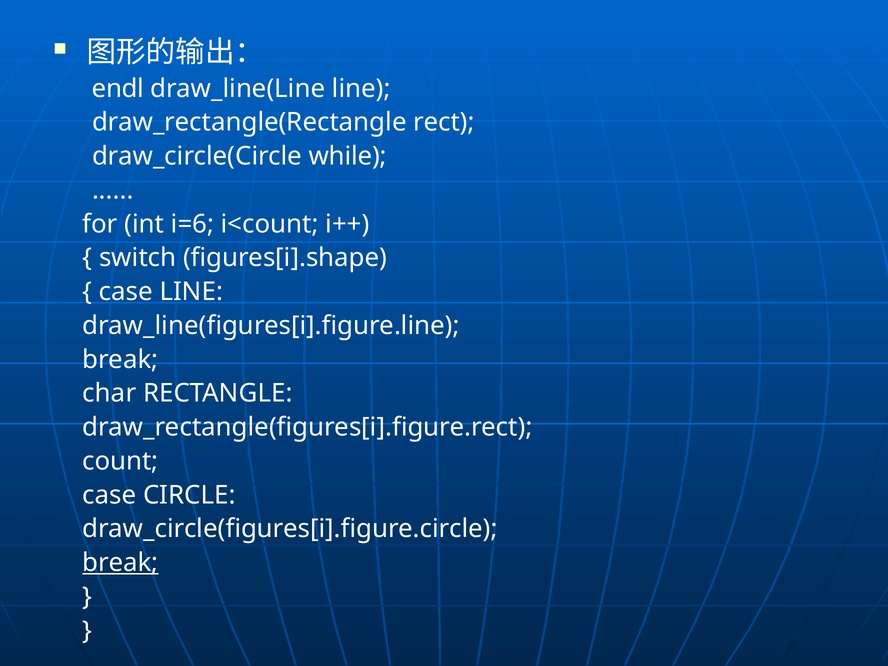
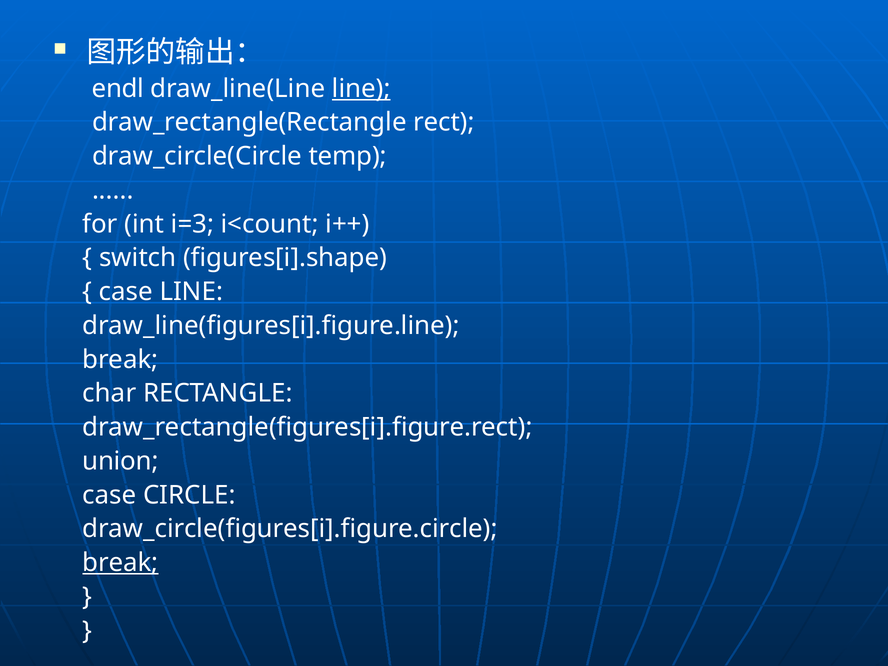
line underline: none -> present (361, 88)
while: while -> temp (348, 156)
i=6: i=6 -> i=3 (192, 224)
count: count -> union (120, 461)
